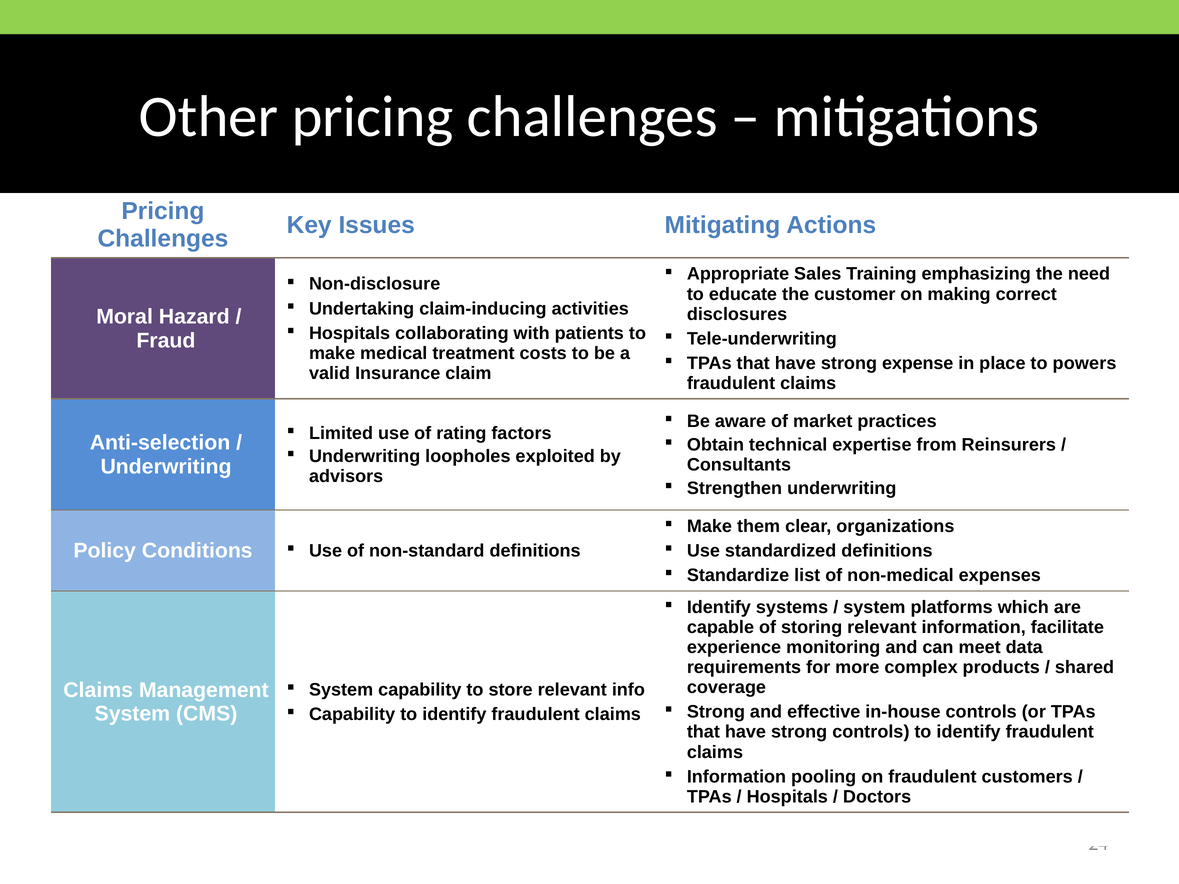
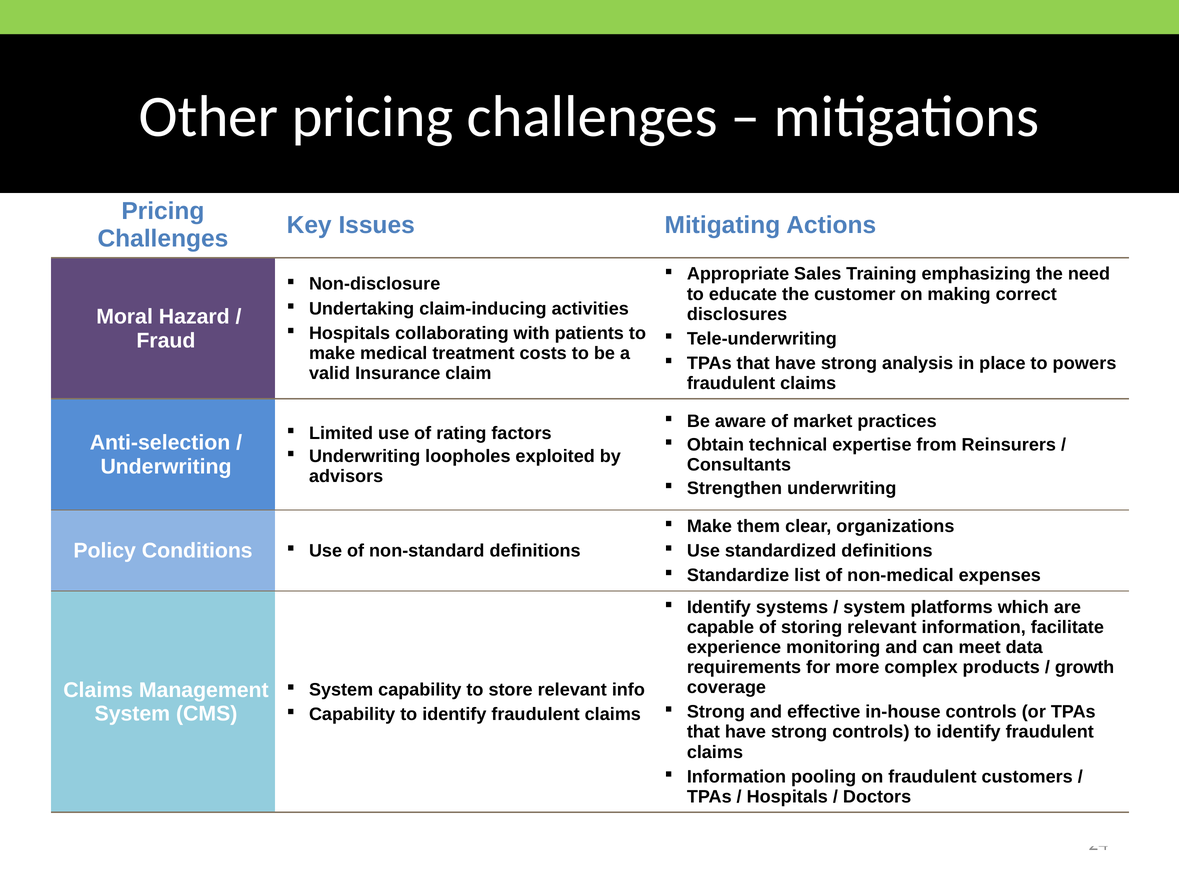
expense: expense -> analysis (918, 363)
shared: shared -> growth (1085, 668)
